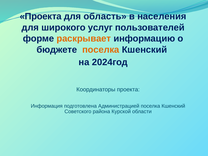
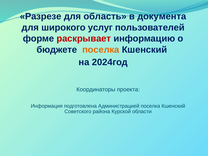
Проекта: Проекта -> Разрезе (41, 16)
населения: населения -> документа (162, 16)
раскрывает colour: orange -> red (84, 39)
